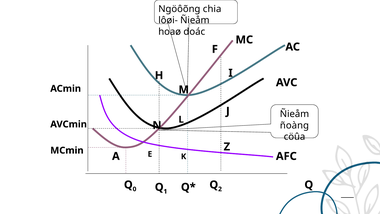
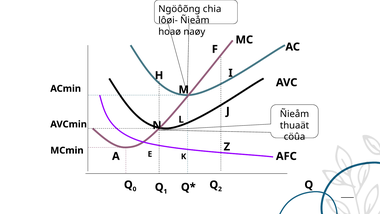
doác: doác -> naøy (194, 32)
ñoàng: ñoàng -> thuaät (294, 125)
